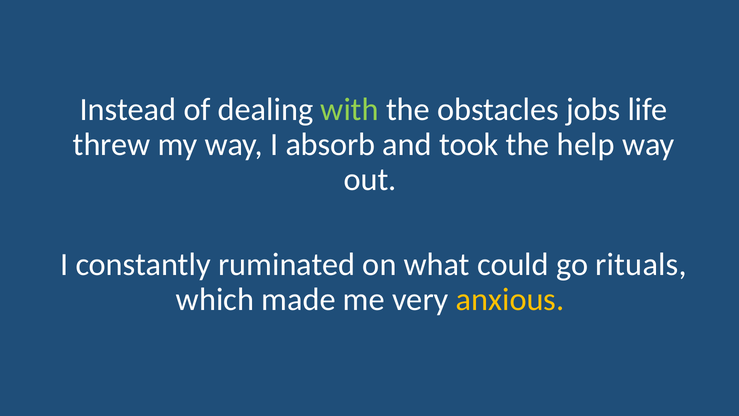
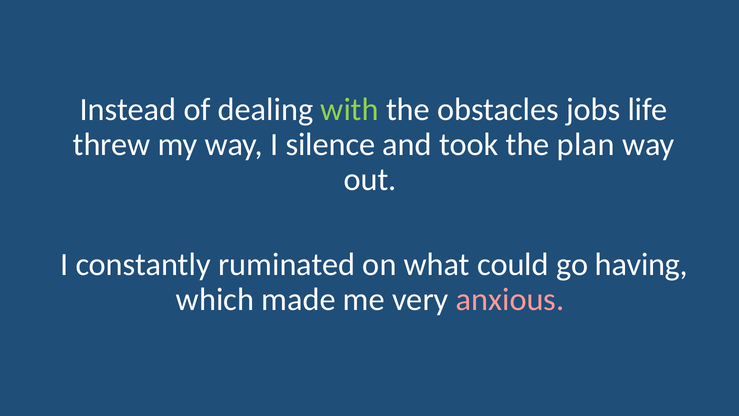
absorb: absorb -> silence (330, 144)
help: help -> plan (586, 144)
rituals: rituals -> having (641, 265)
anxious colour: yellow -> pink (510, 300)
